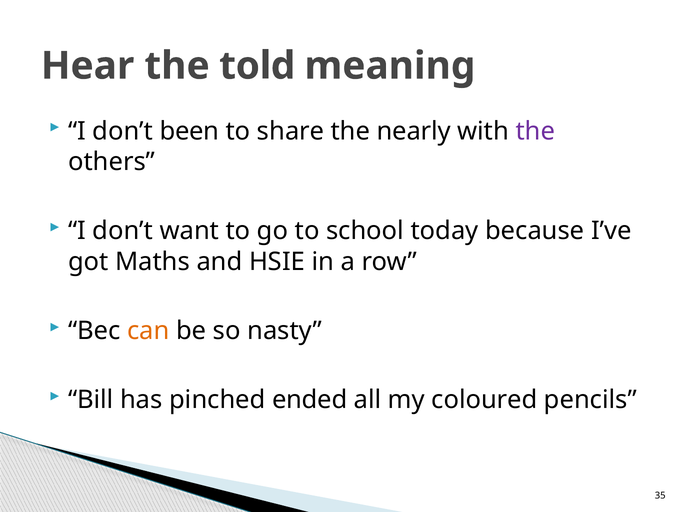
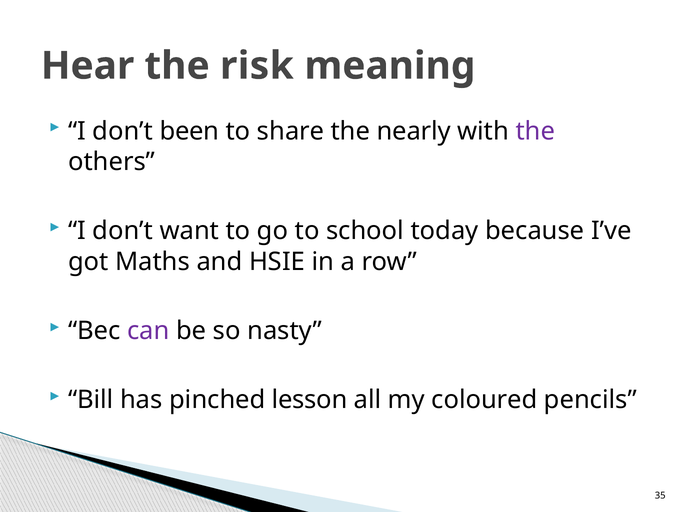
told: told -> risk (257, 66)
can colour: orange -> purple (148, 330)
ended: ended -> lesson (310, 399)
